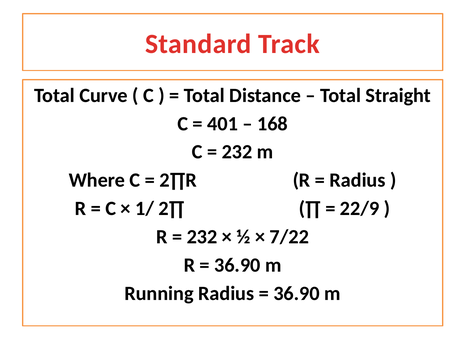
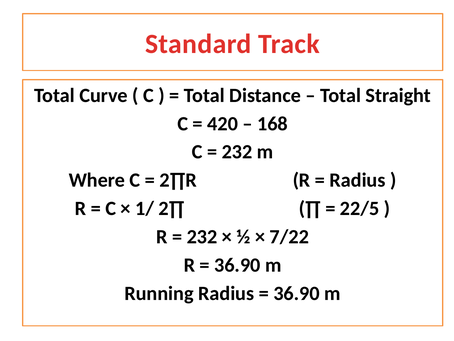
401: 401 -> 420 (223, 123)
22/9: 22/9 -> 22/5 (360, 208)
